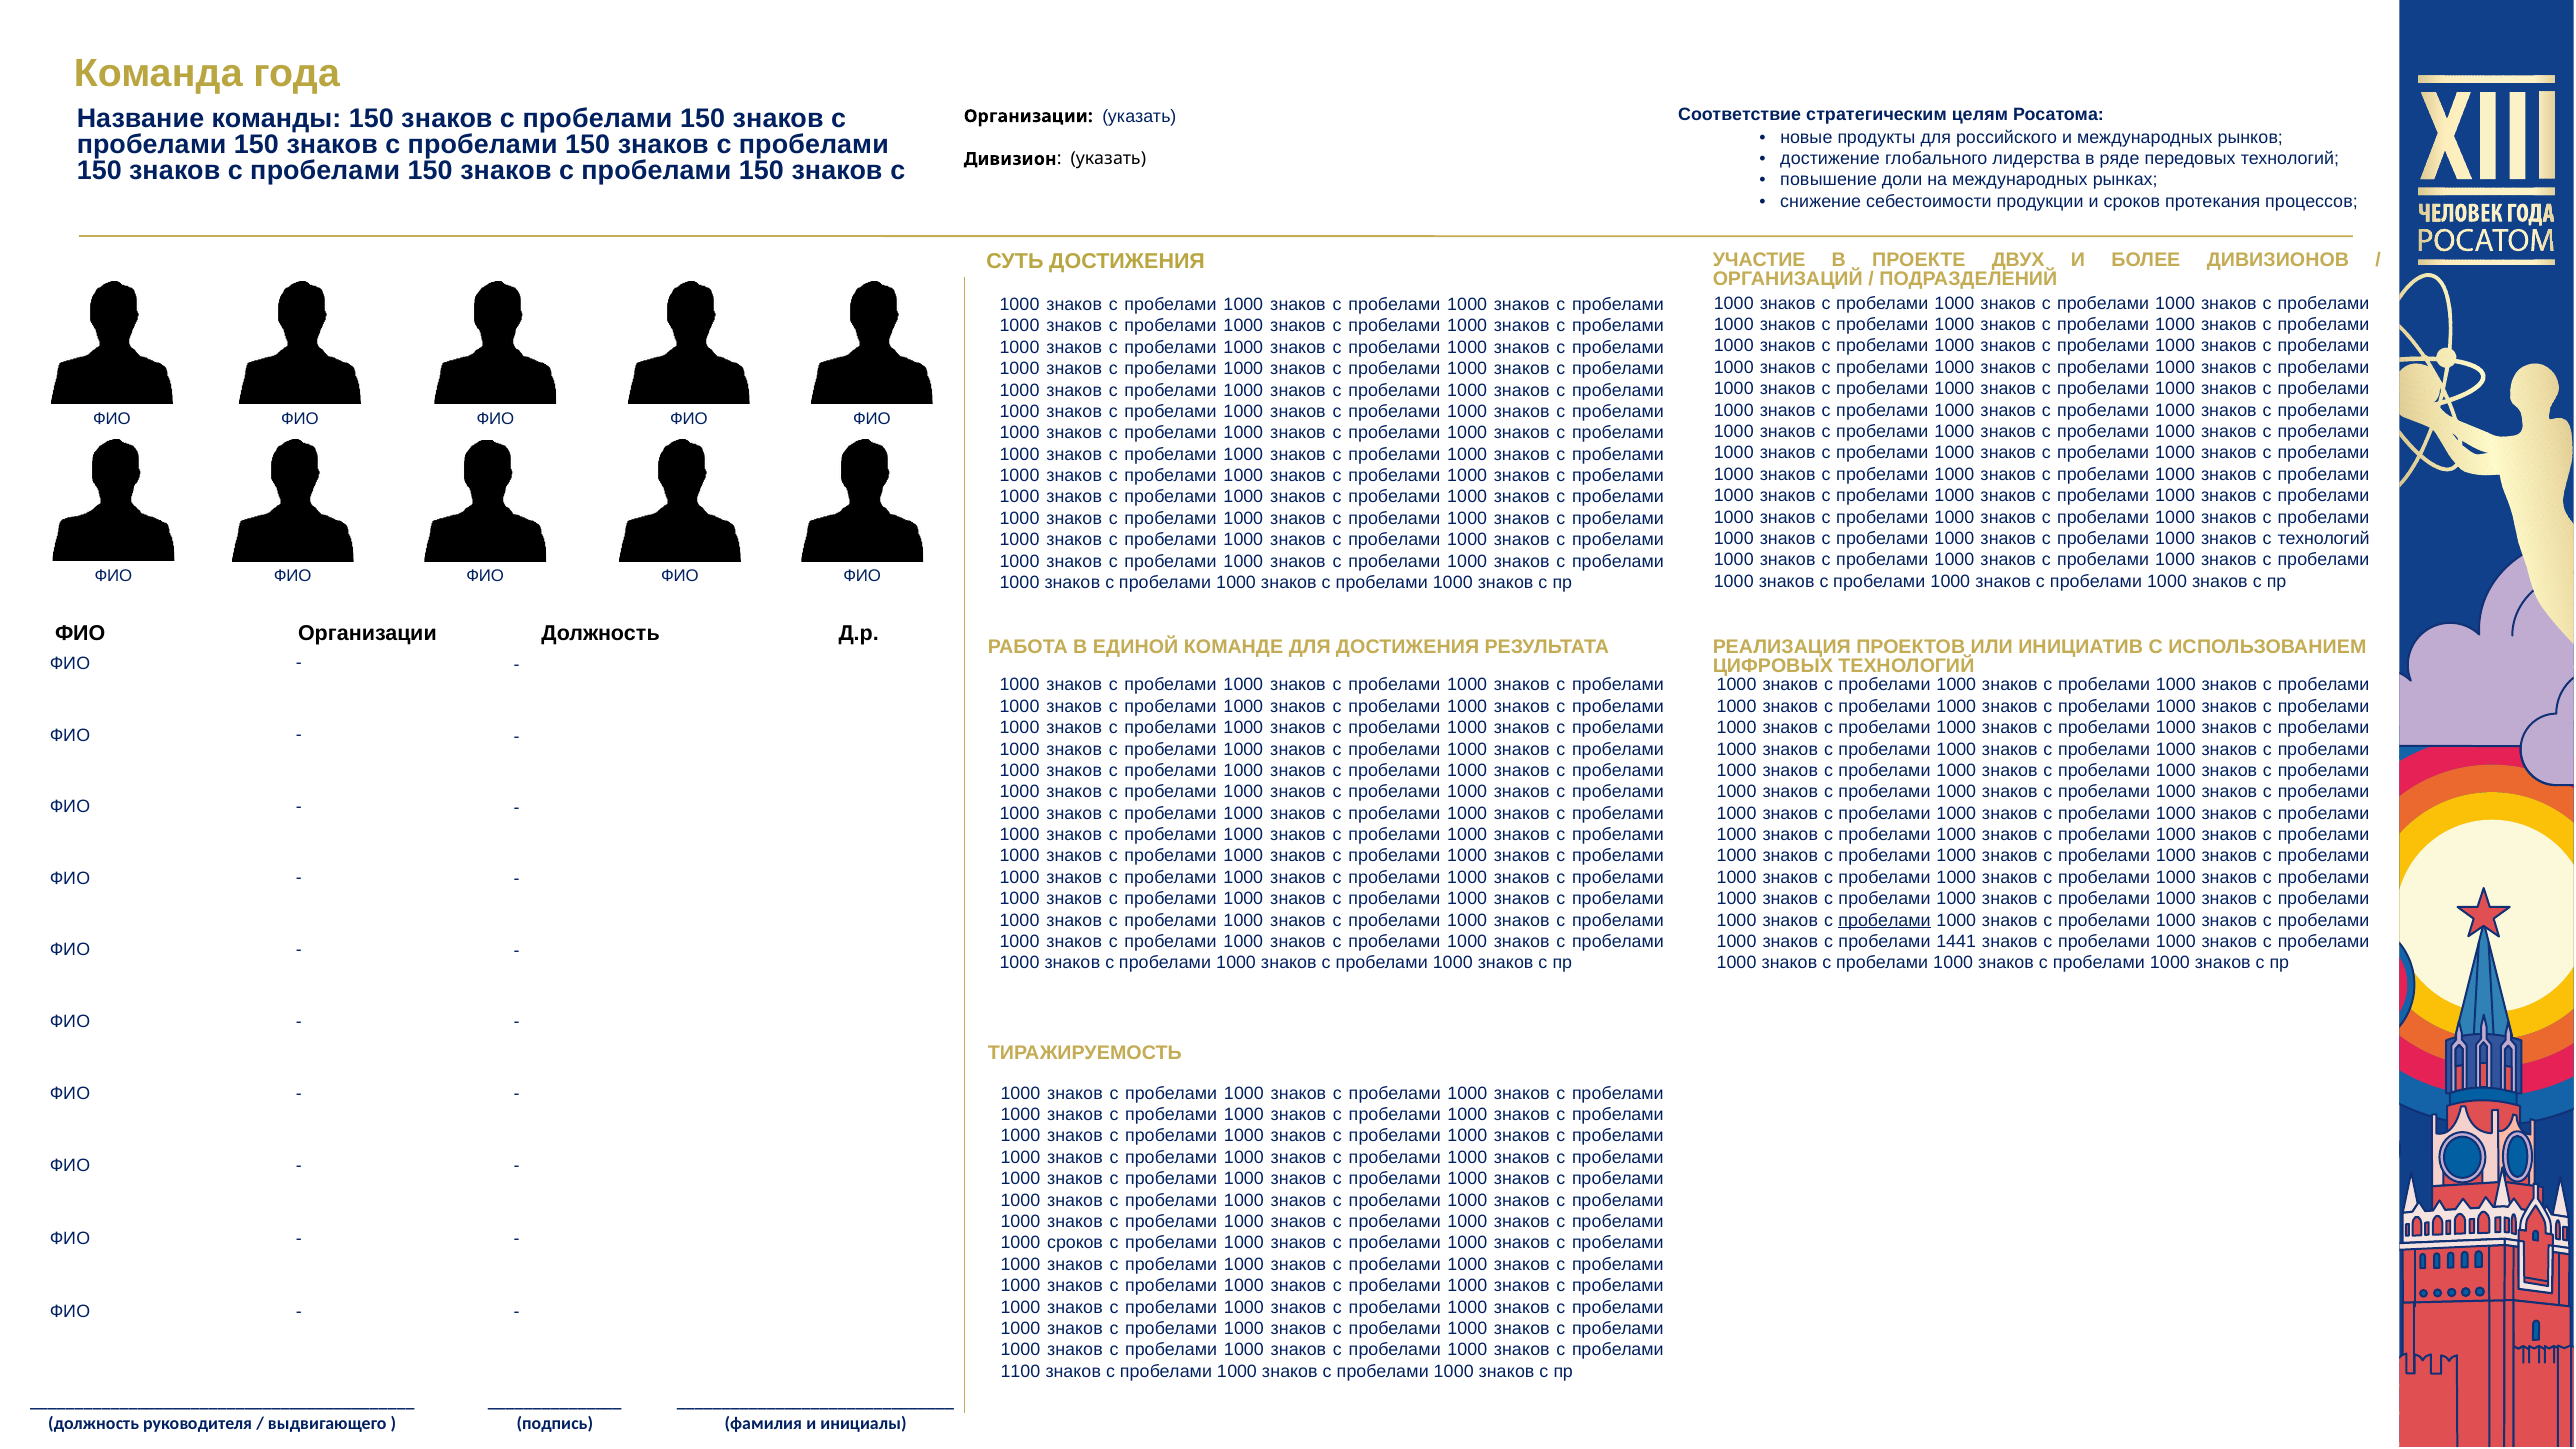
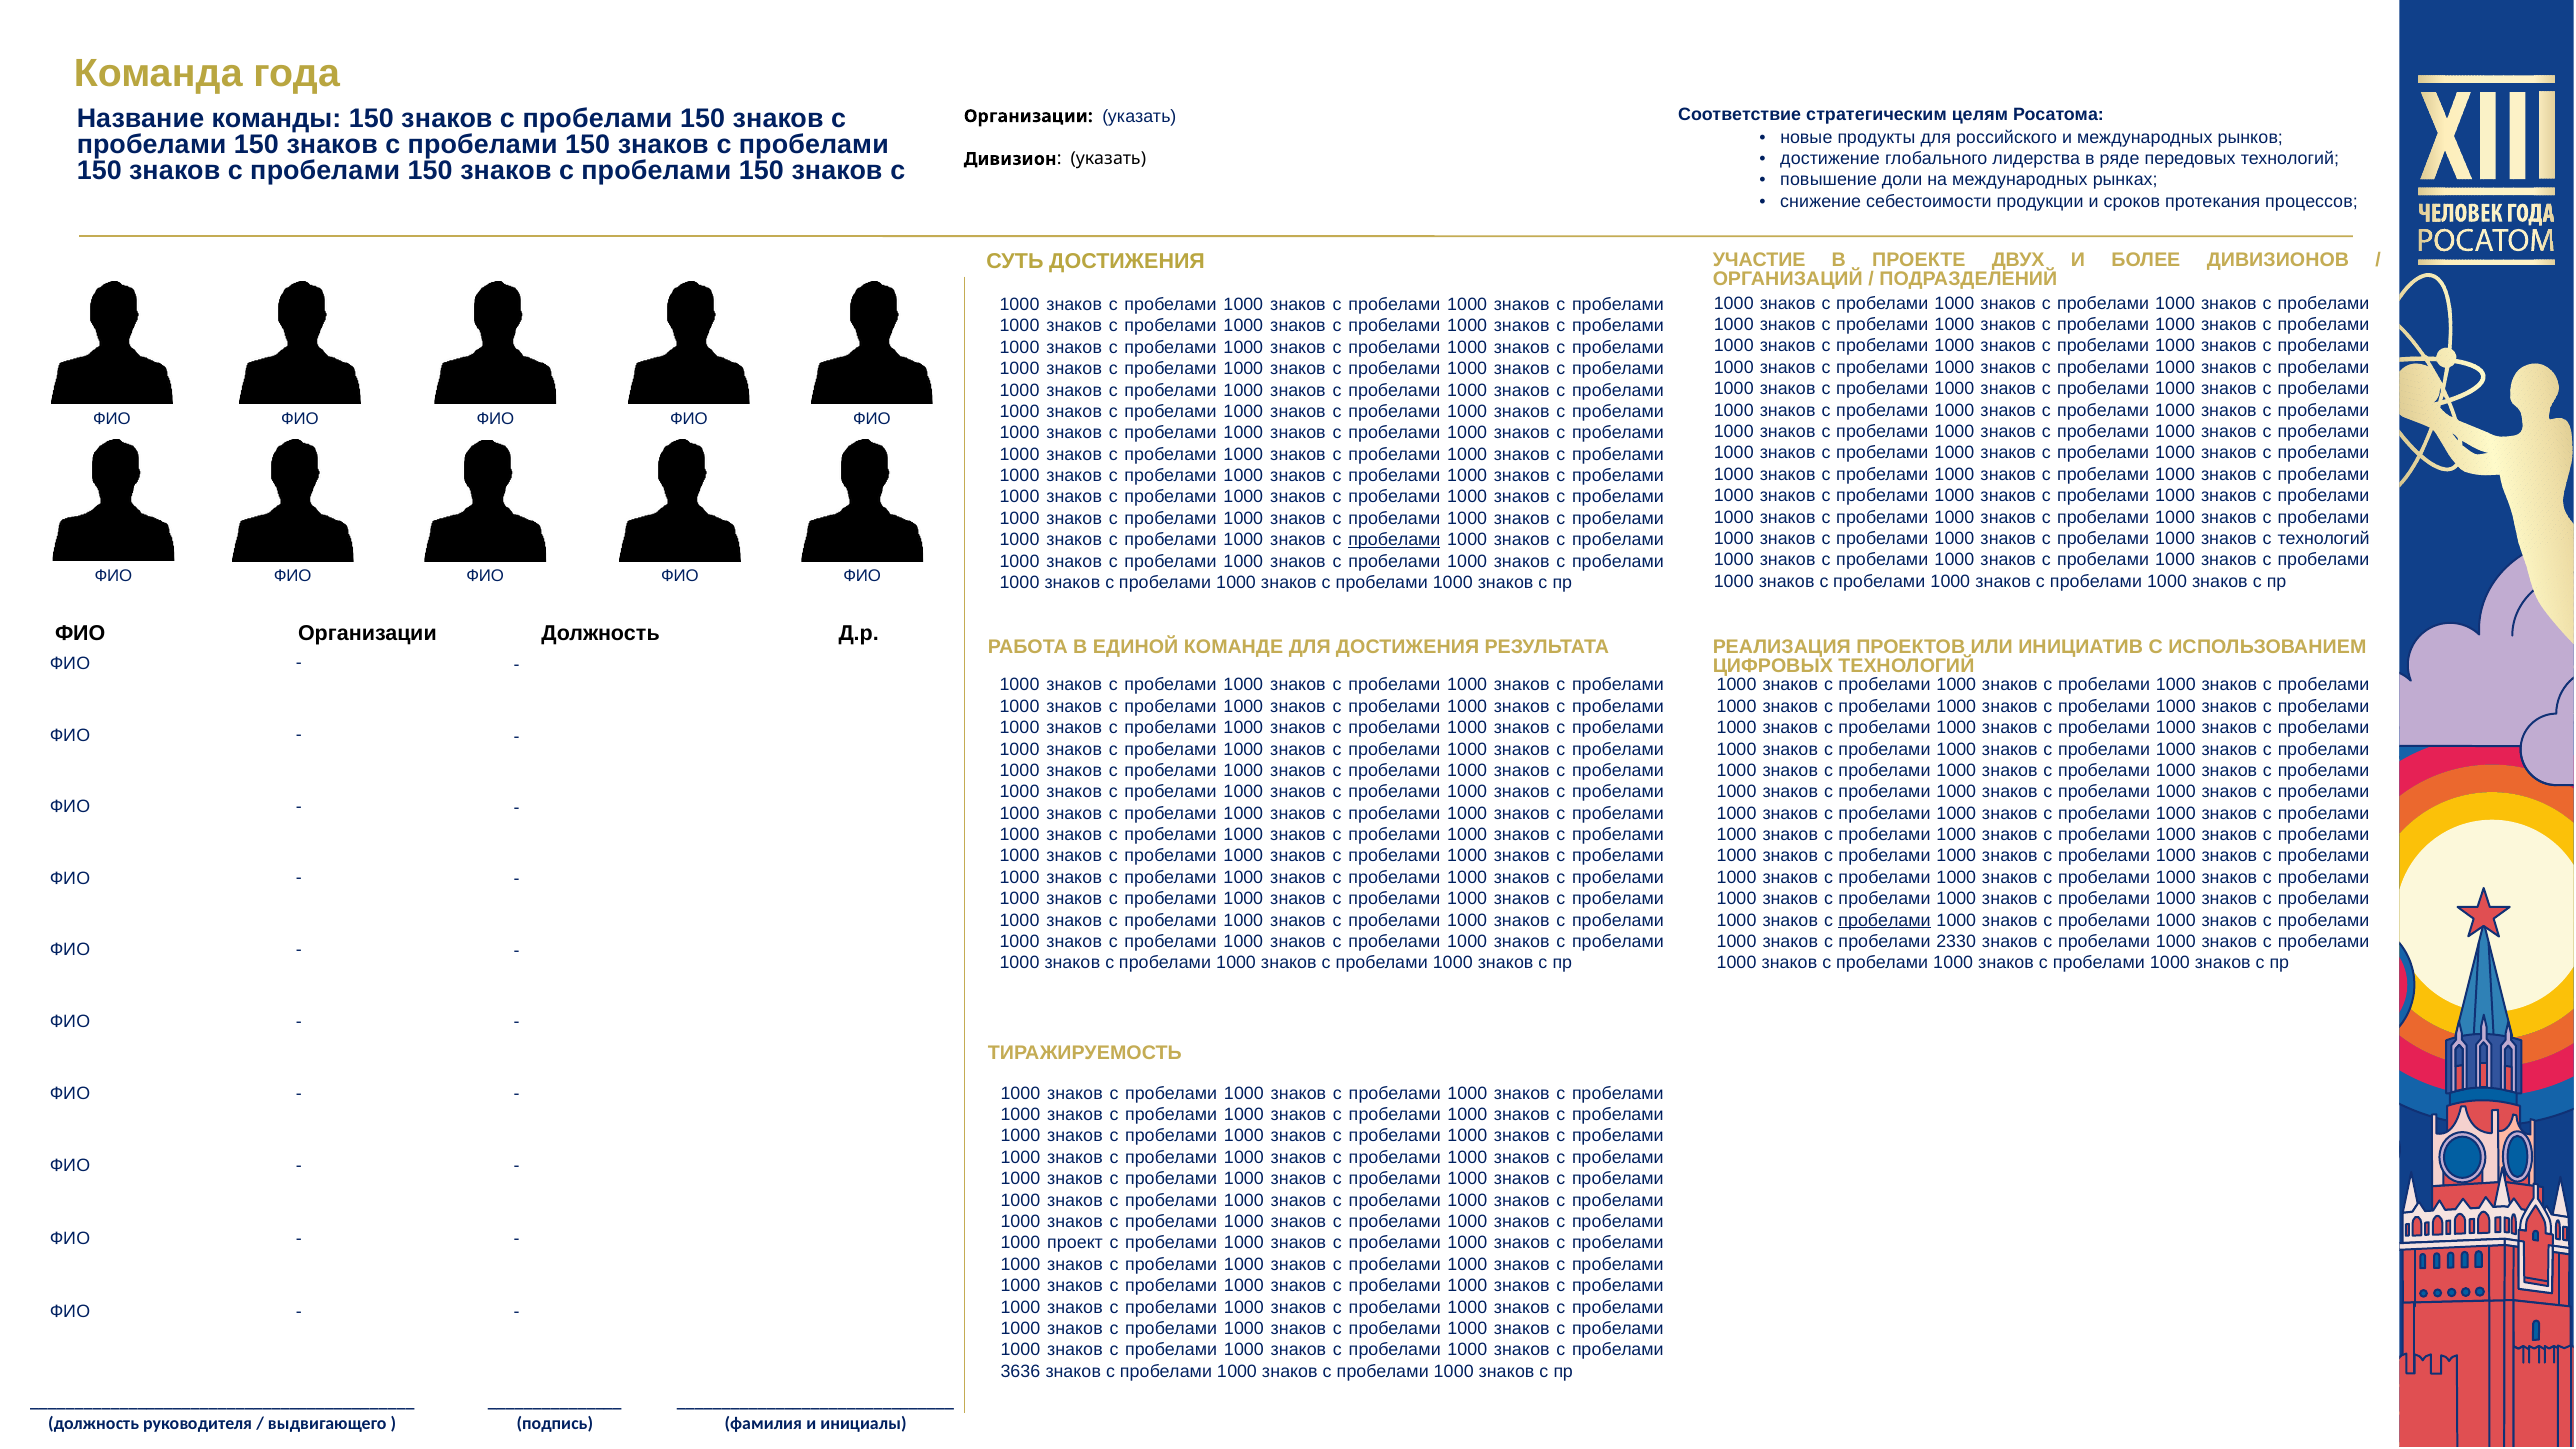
пробелами underline: none -> present (1394, 540)
1441: 1441 -> 2330 (1956, 942)
1000 сроков: сроков -> проект (1075, 1243)
1100: 1100 -> 3636 (1020, 1371)
